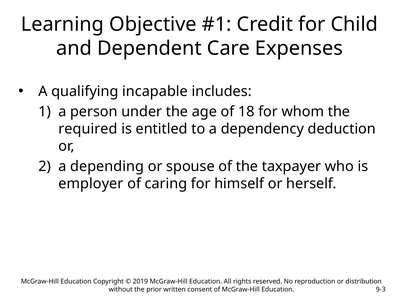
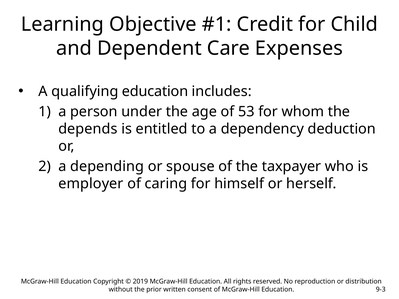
qualifying incapable: incapable -> education (155, 91)
18: 18 -> 53 (246, 112)
required: required -> depends (88, 129)
